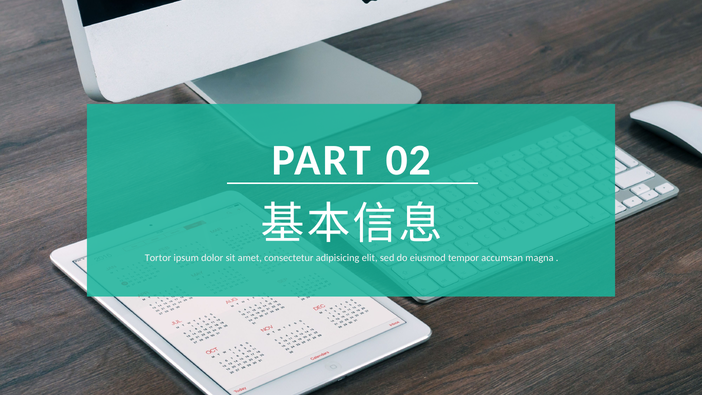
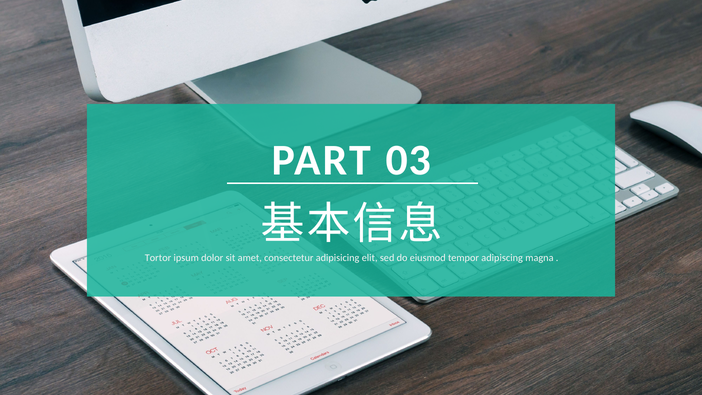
02: 02 -> 03 (408, 160)
accumsan: accumsan -> adipiscing (502, 258)
